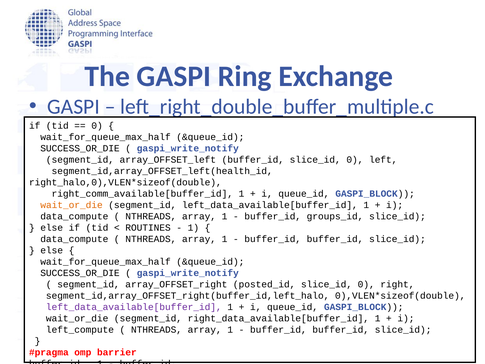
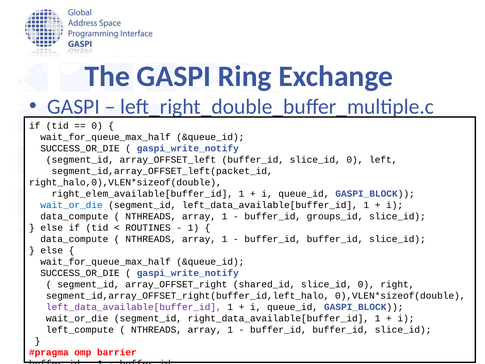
segment_id,array_OFFSET_left(health_id: segment_id,array_OFFSET_left(health_id -> segment_id,array_OFFSET_left(packet_id (162, 171)
right_comm_available[buffer_id: right_comm_available[buffer_id -> right_elem_available[buffer_id (142, 193)
wait_or_die colour: orange -> blue (72, 205)
posted_id: posted_id -> shared_id (264, 284)
